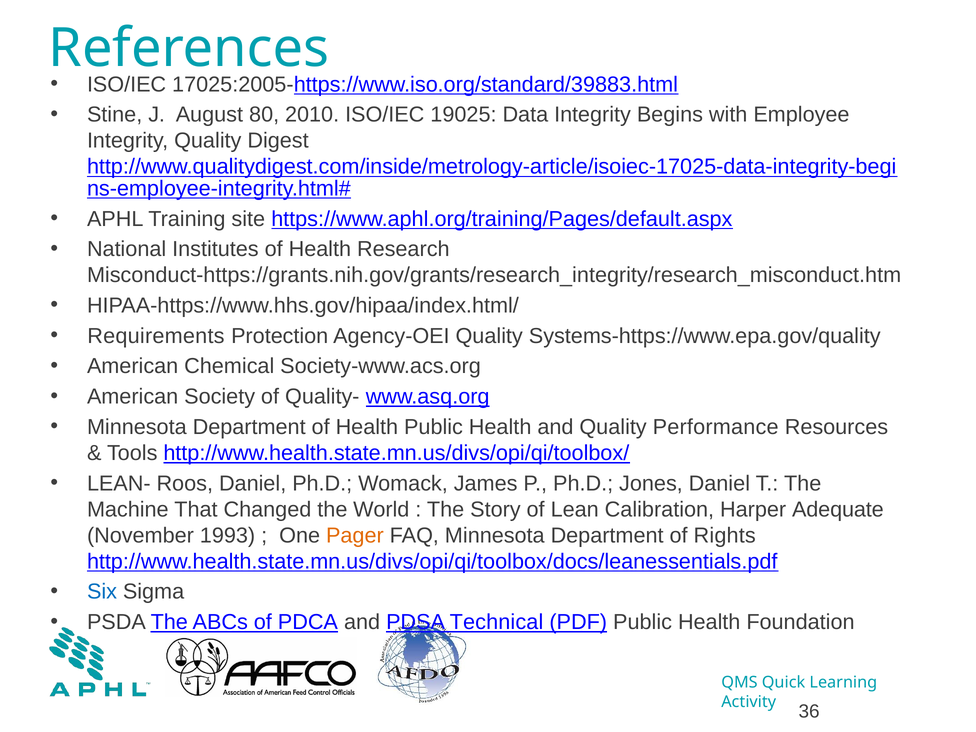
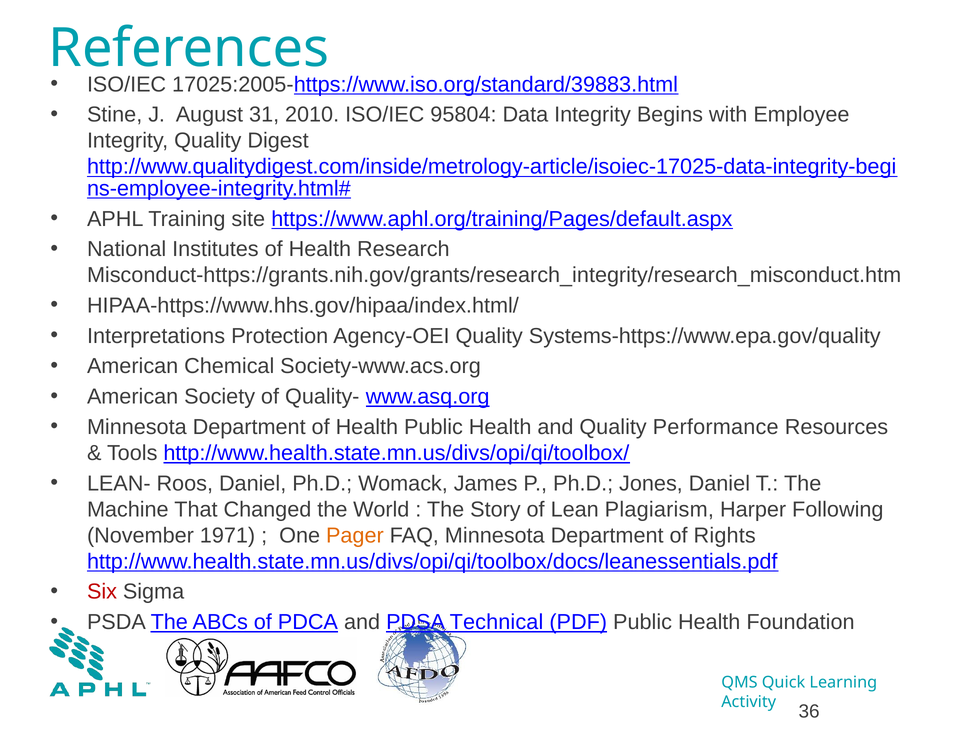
80: 80 -> 31 (264, 115)
19025: 19025 -> 95804 (463, 115)
Requirements: Requirements -> Interpretations (156, 336)
Calibration: Calibration -> Plagiarism (659, 509)
Adequate: Adequate -> Following (838, 509)
1993: 1993 -> 1971 (228, 535)
Six colour: blue -> red (102, 592)
